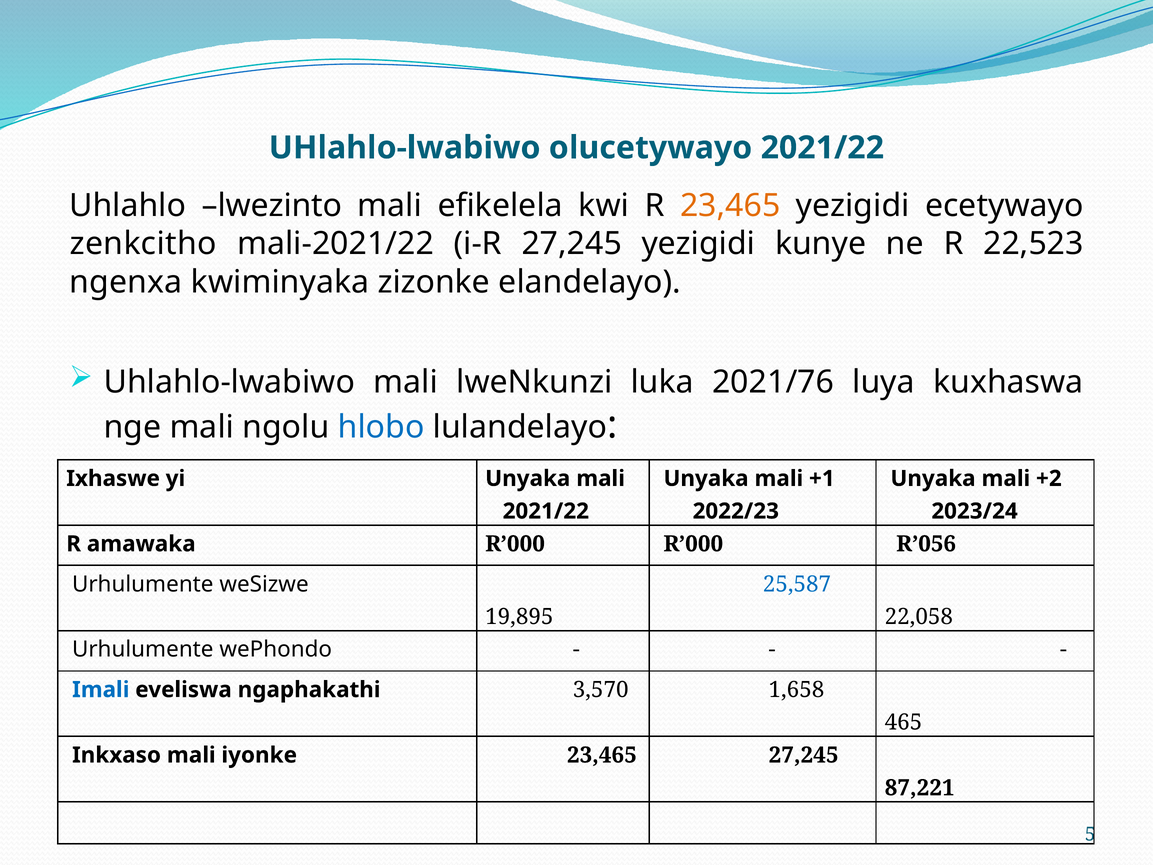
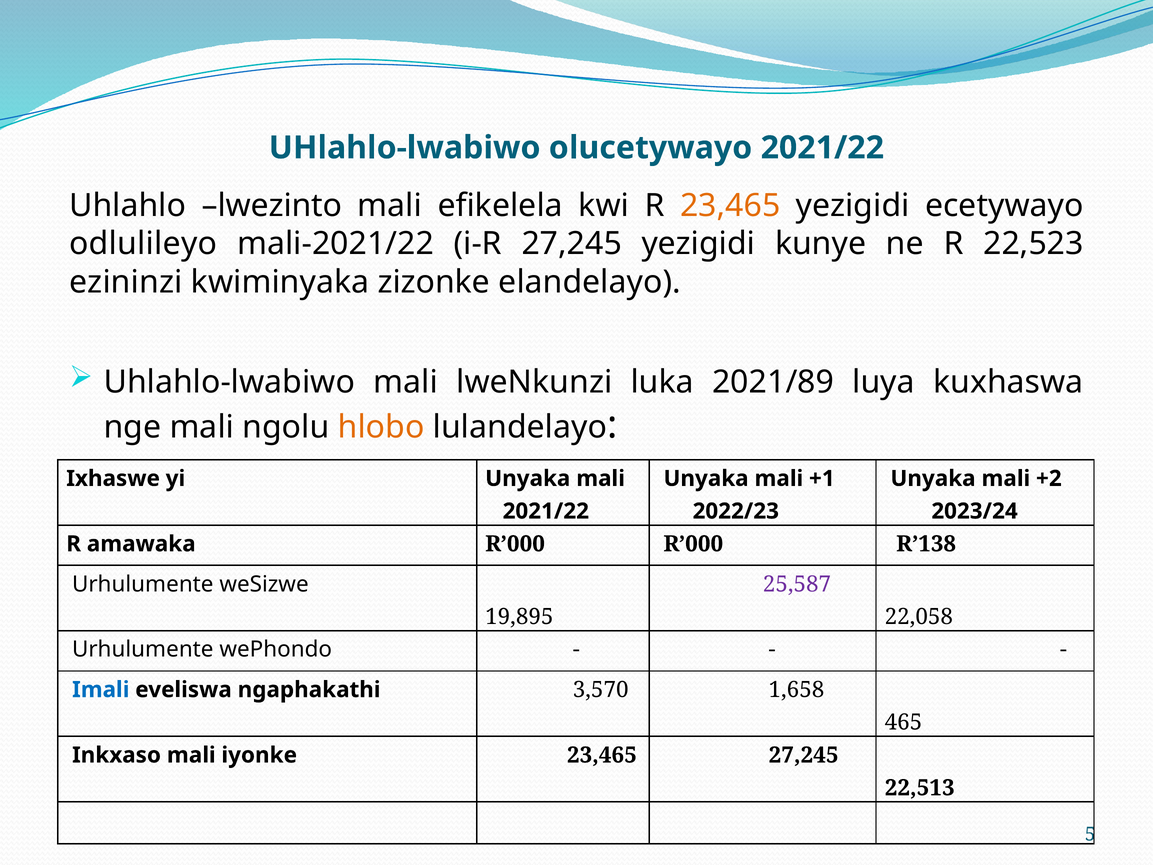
zenkcitho: zenkcitho -> odlulileyo (143, 244)
ngenxa: ngenxa -> ezininzi (126, 282)
2021/76: 2021/76 -> 2021/89 (773, 382)
hlobo colour: blue -> orange (381, 427)
R’056: R’056 -> R’138 (926, 544)
25,587 colour: blue -> purple (797, 584)
87,221: 87,221 -> 22,513 (920, 788)
